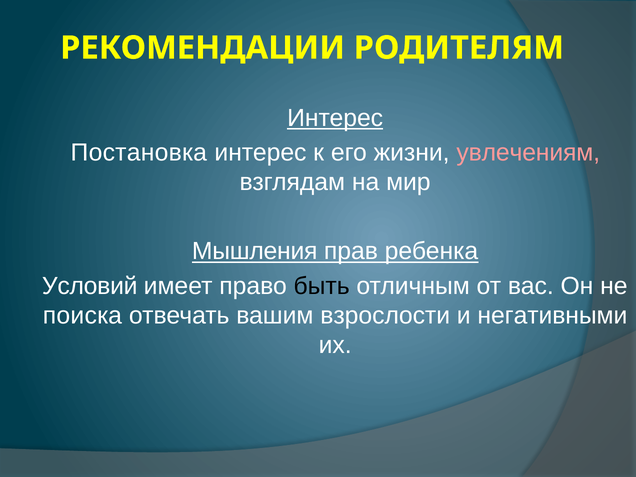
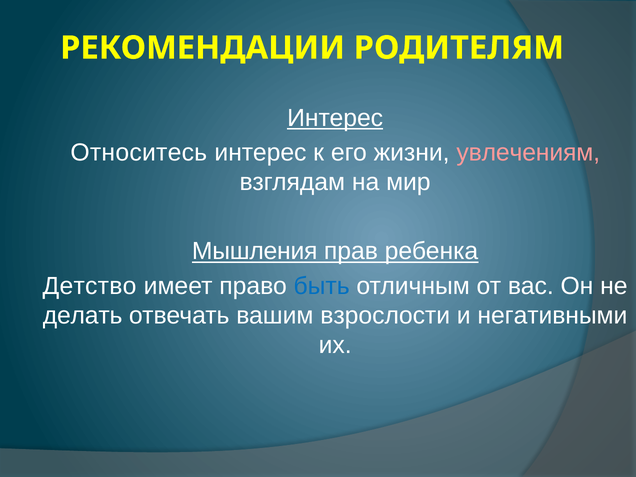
Постановка: Постановка -> Относитесь (139, 152)
Условий: Условий -> Детство (89, 286)
быть colour: black -> blue (322, 286)
поиска: поиска -> делать (83, 315)
